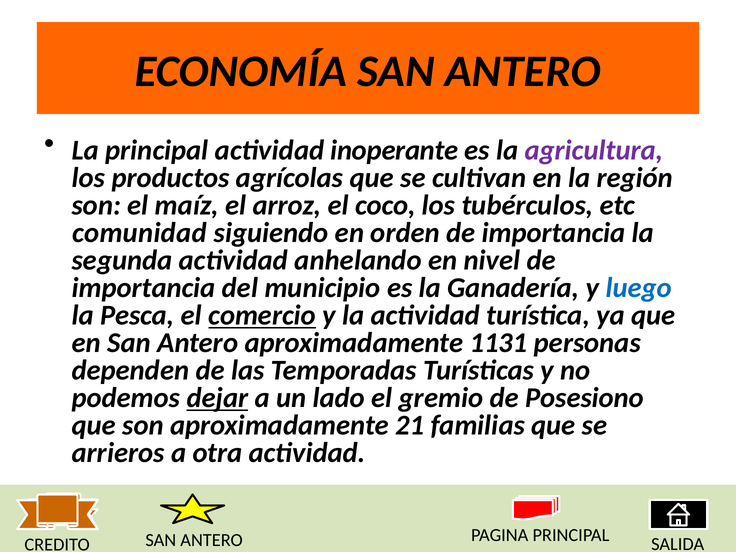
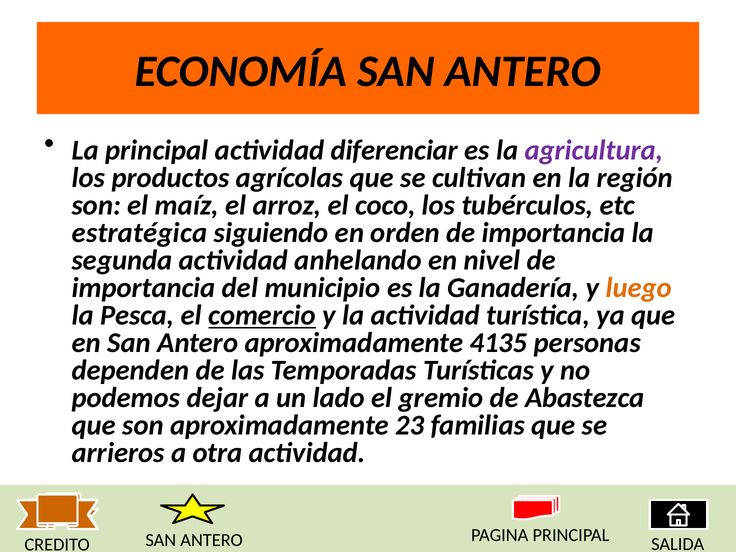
inoperante: inoperante -> diferenciar (394, 151)
comunidad: comunidad -> estratégica (139, 233)
luego colour: blue -> orange (639, 288)
1131: 1131 -> 4135 (498, 343)
dejar underline: present -> none (217, 398)
Posesiono: Posesiono -> Abastezca (585, 398)
21: 21 -> 23 (410, 426)
